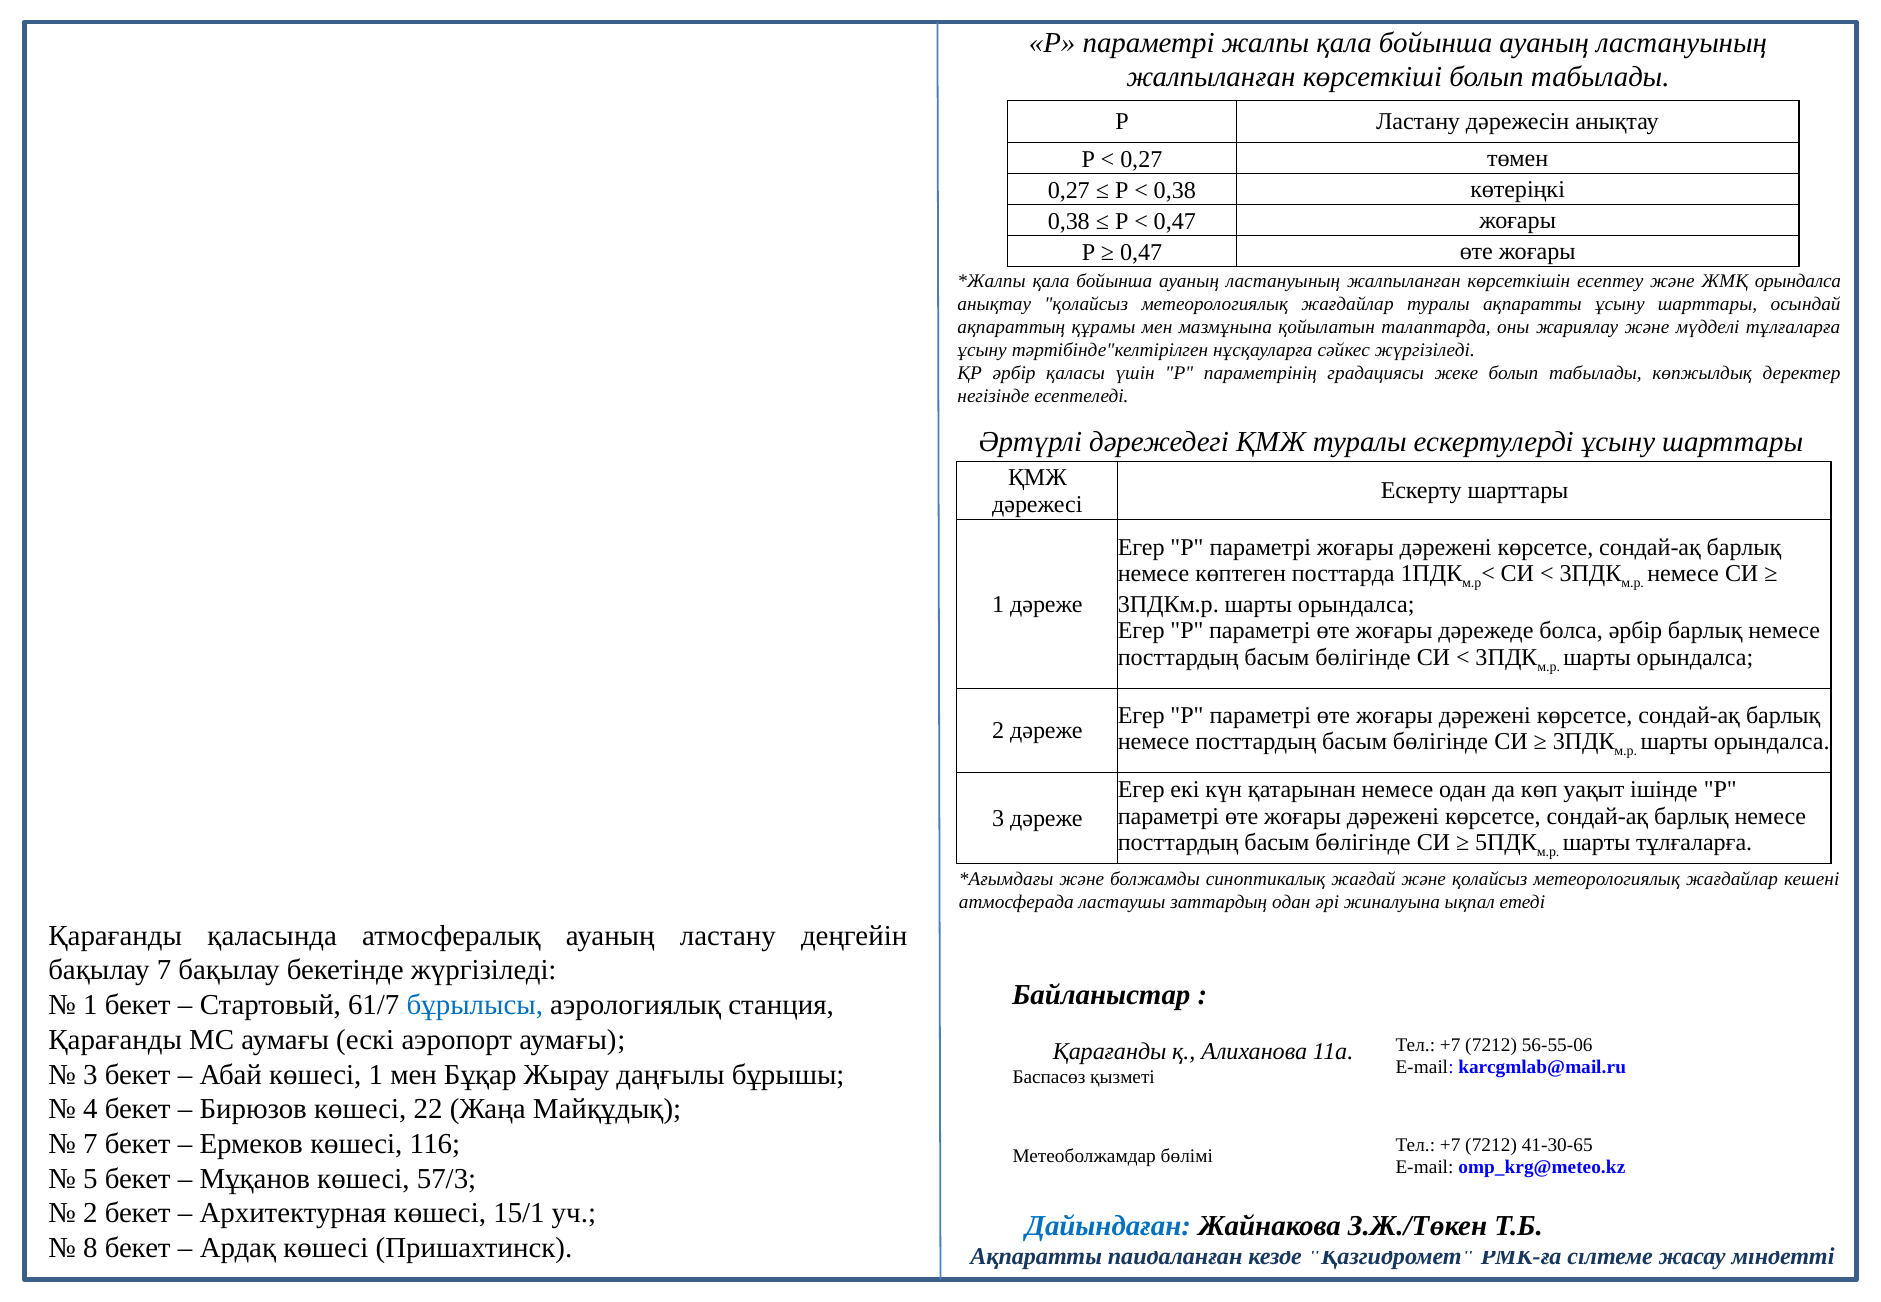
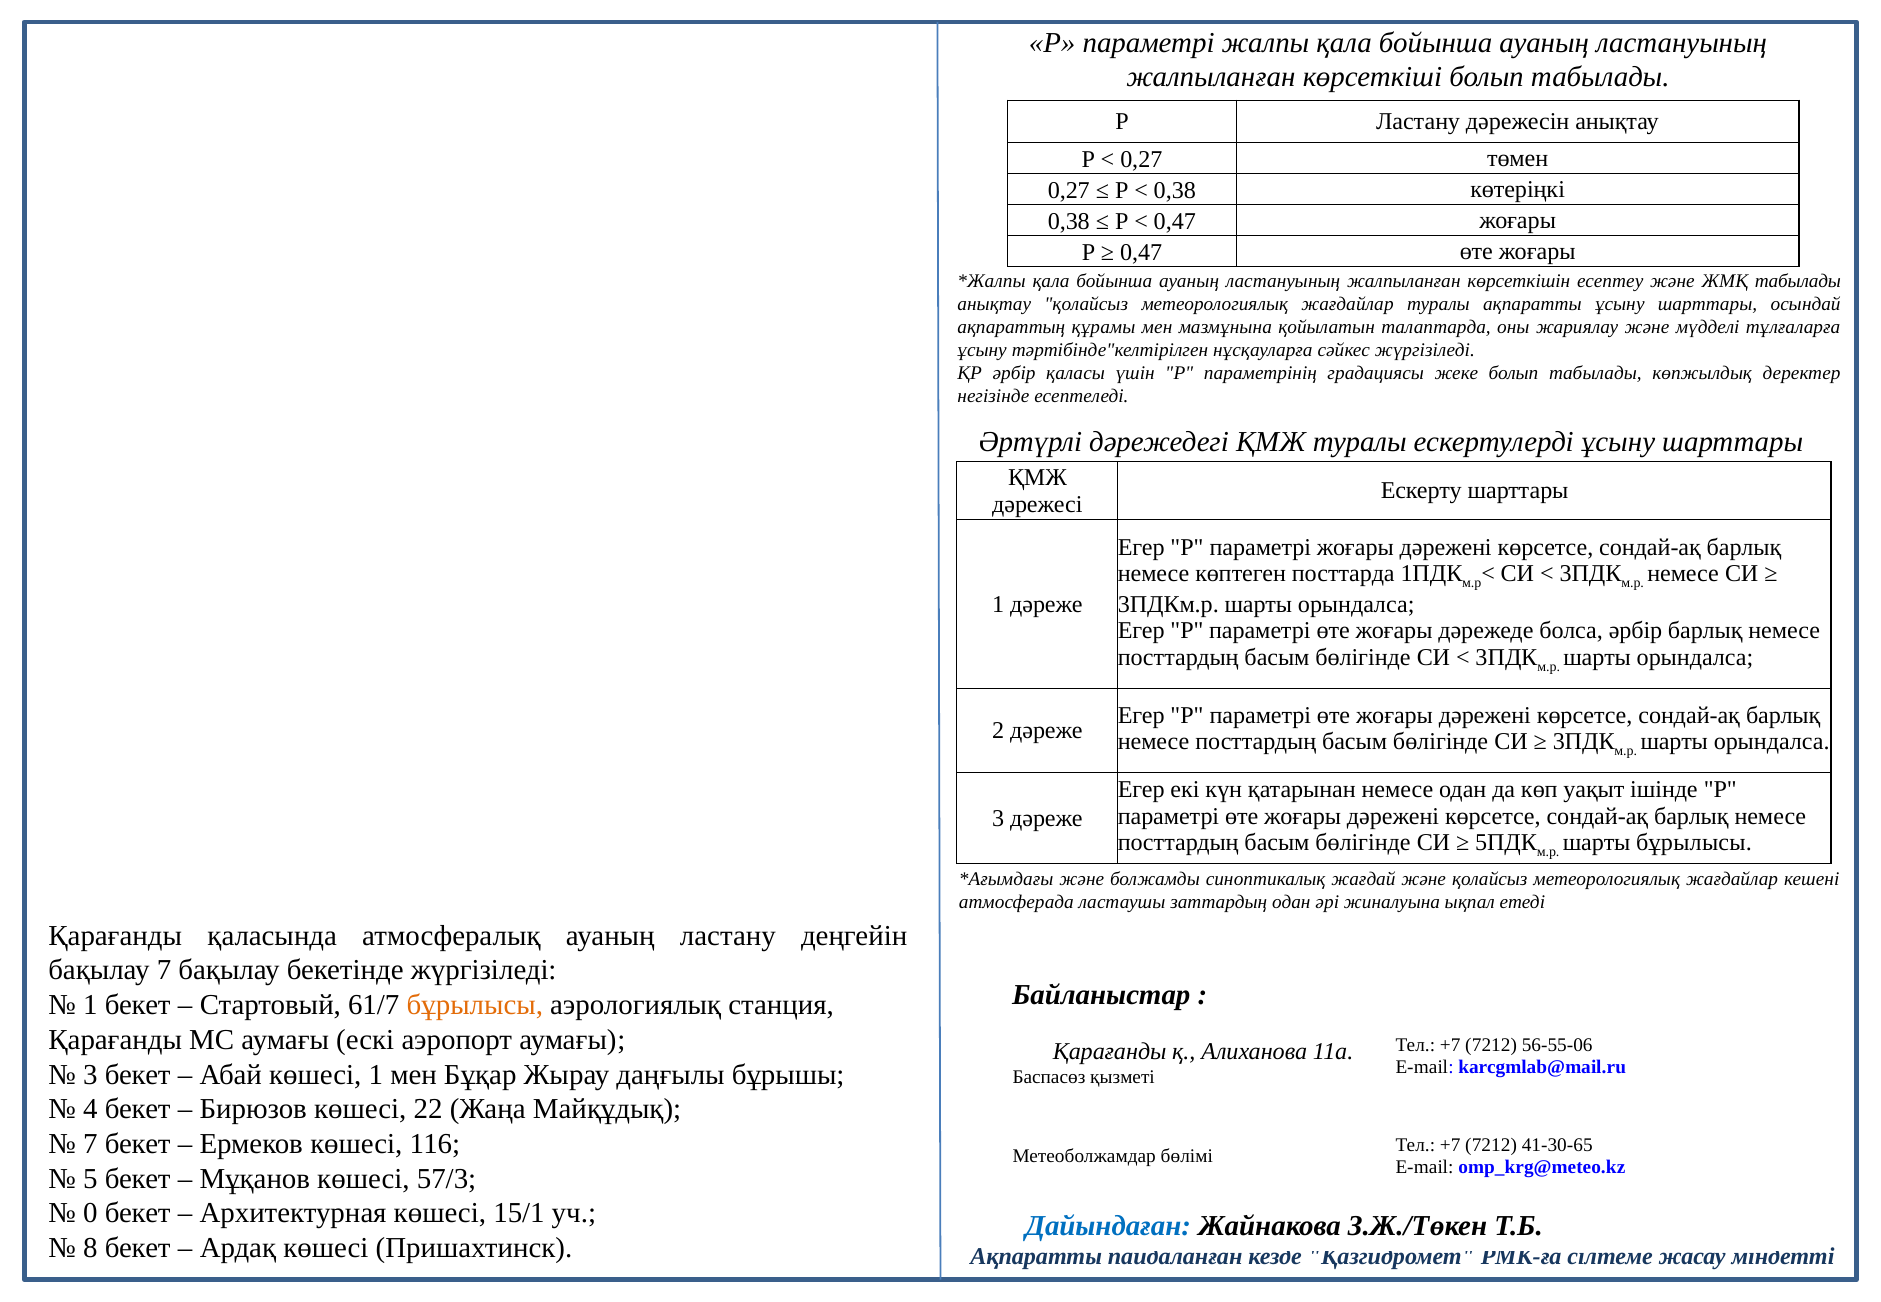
ЖМҚ орындалса: орындалса -> табылады (1798, 281)
шарты тұлғаларға: тұлғаларға -> бұрылысы (1694, 843)
бұрылысы colour: blue -> orange (475, 1005)
2: 2 -> 0 (90, 1214)
